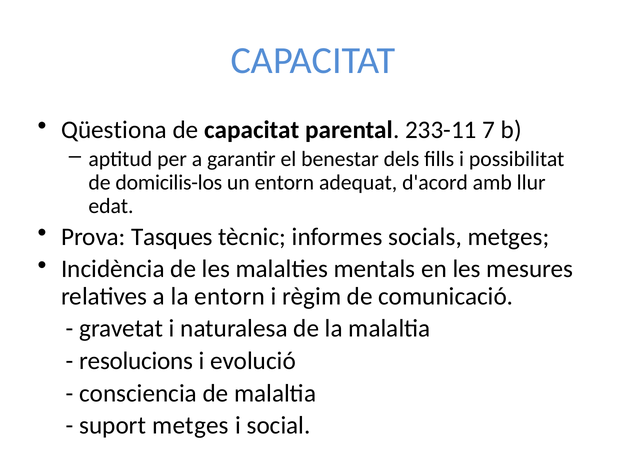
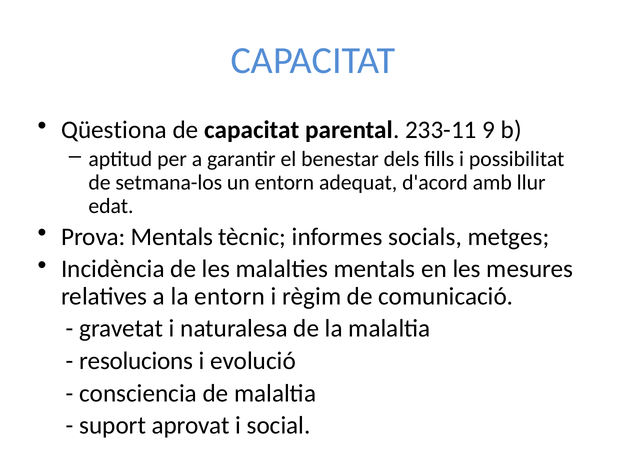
7: 7 -> 9 (489, 130)
domicilis-los: domicilis-los -> setmana-los (169, 182)
Prova Tasques: Tasques -> Mentals (172, 237)
suport metges: metges -> aprovat (191, 425)
